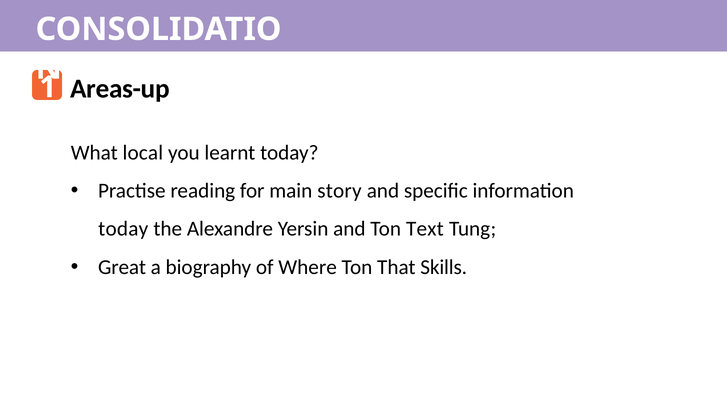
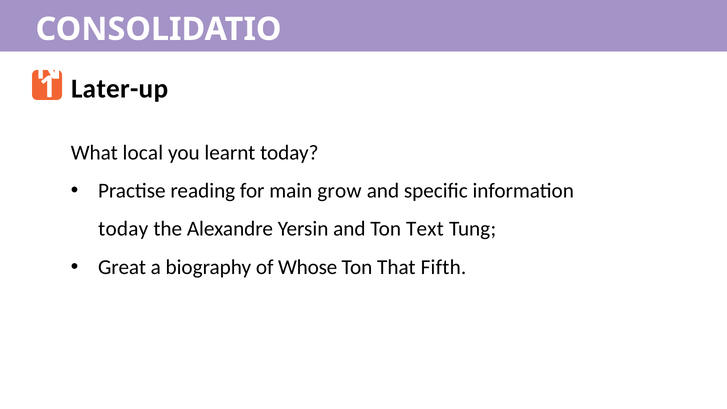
Areas-up: Areas-up -> Later-up (120, 89)
story: story -> grow (339, 191)
Where: Where -> Whose (308, 267)
Skills: Skills -> Fifth (443, 267)
